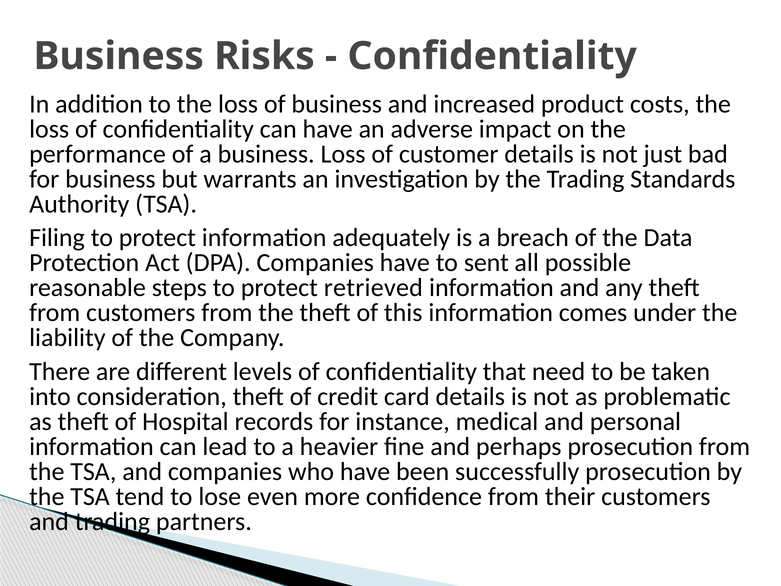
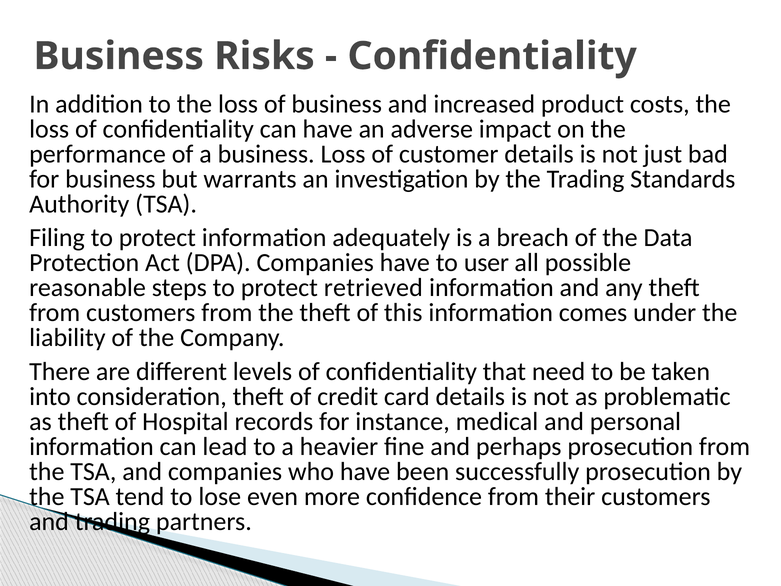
sent: sent -> user (486, 263)
